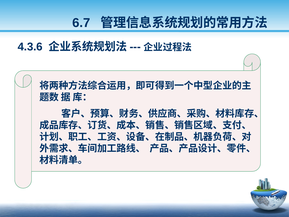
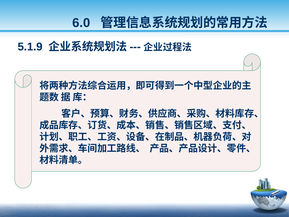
6.7: 6.7 -> 6.0 (81, 23)
4.3.6: 4.3.6 -> 5.1.9 (30, 47)
